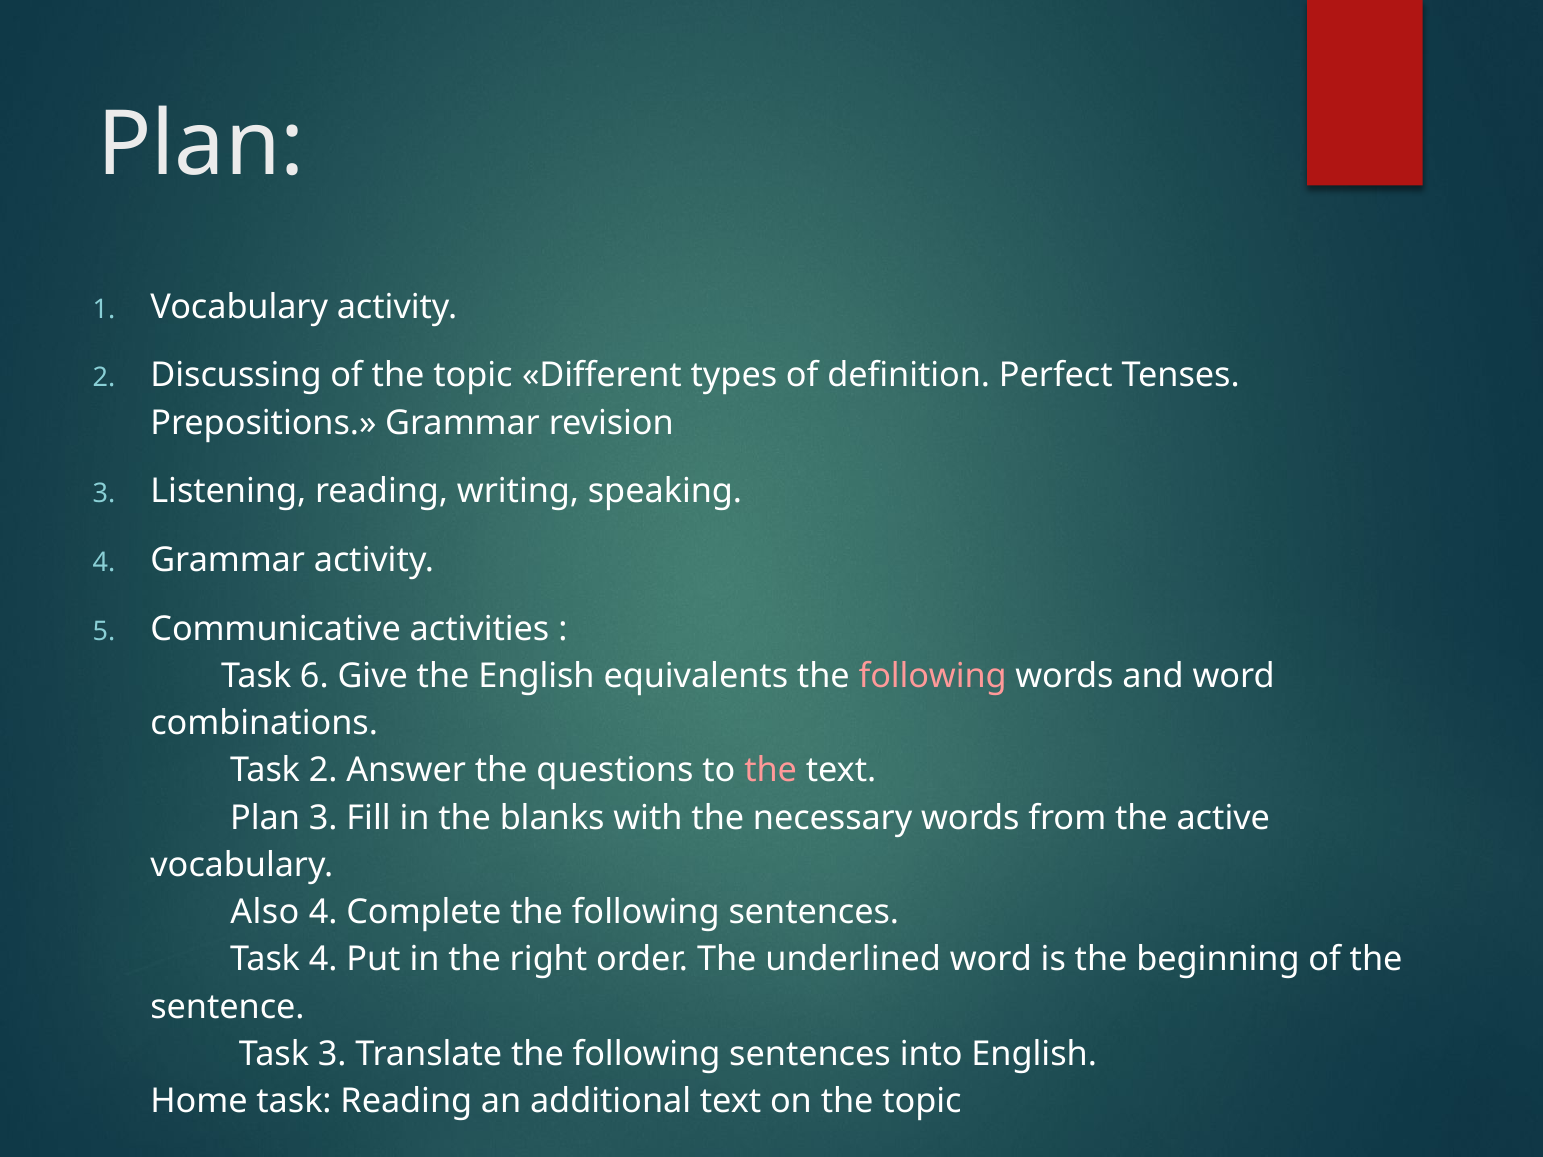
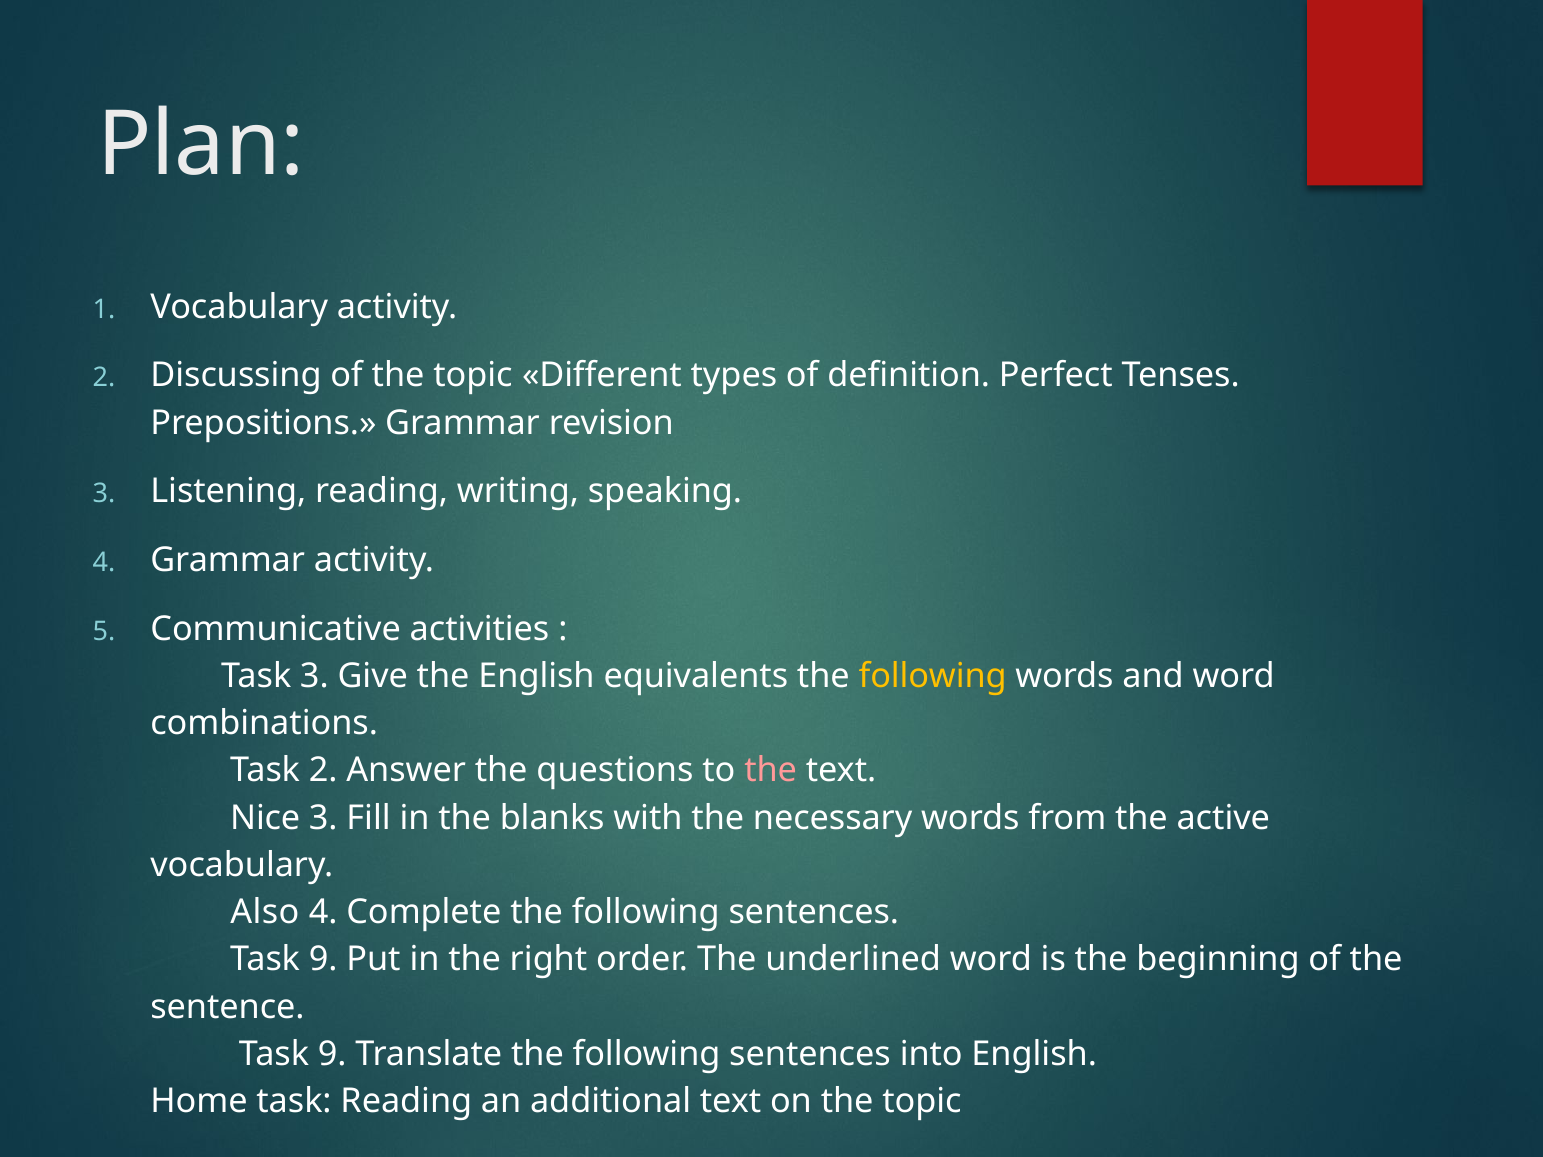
Task 6: 6 -> 3 (314, 676)
following colour: pink -> yellow (933, 676)
Plan: Plan -> Nice (265, 818)
4: 4 -> 9 (323, 960)
3: 3 -> 9 (332, 1054)
